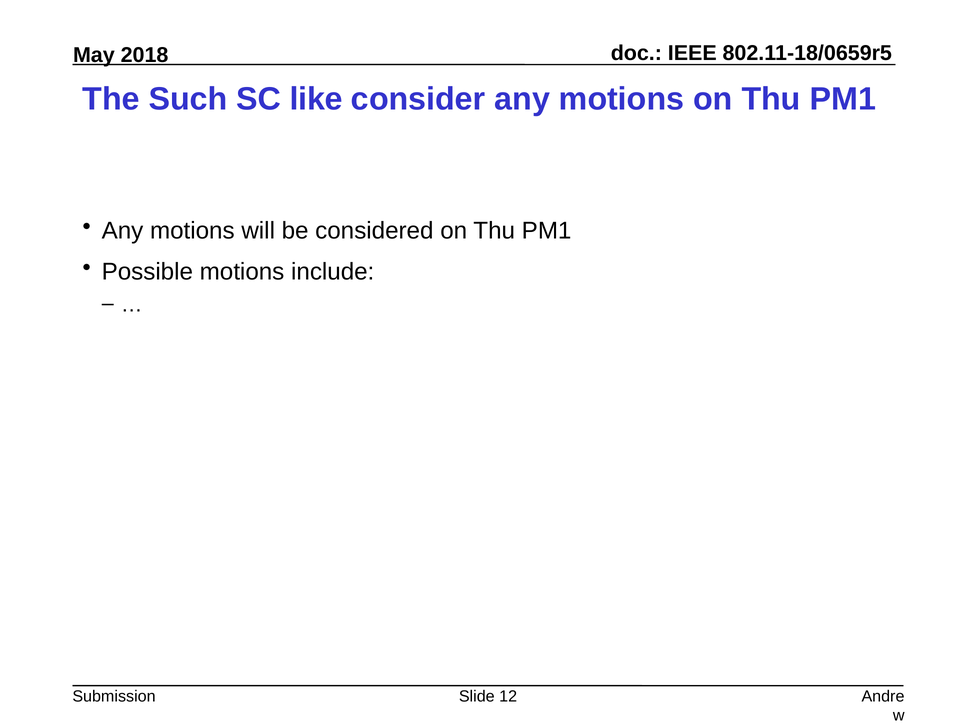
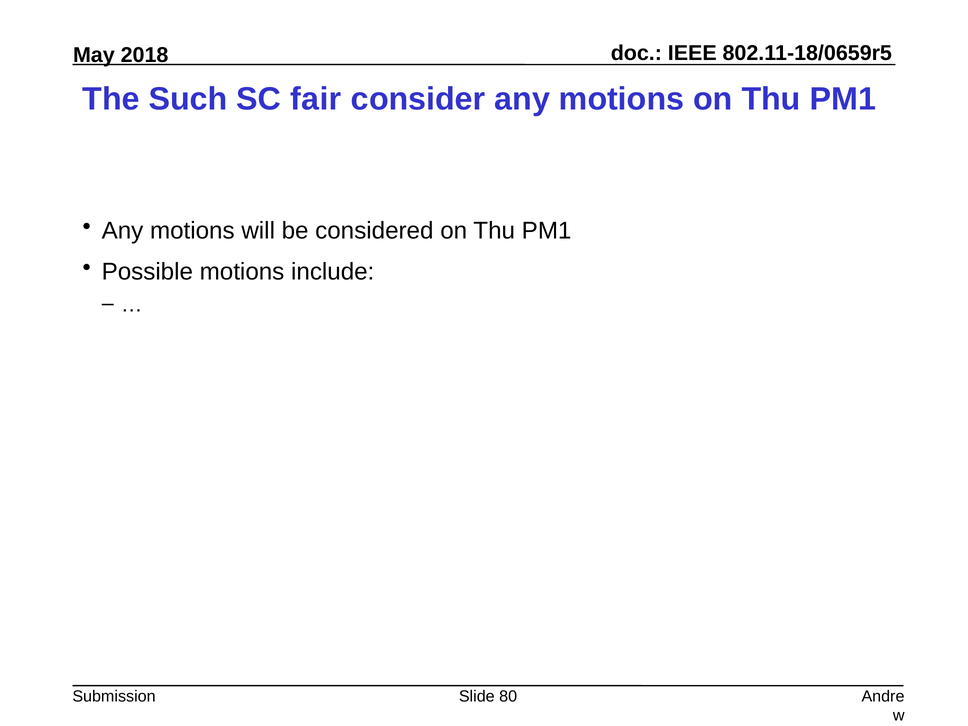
like: like -> fair (316, 99)
12: 12 -> 80 (508, 696)
